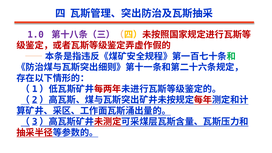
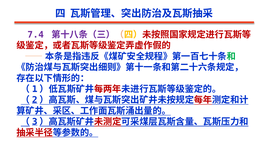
1.0: 1.0 -> 7.4 (36, 35)
